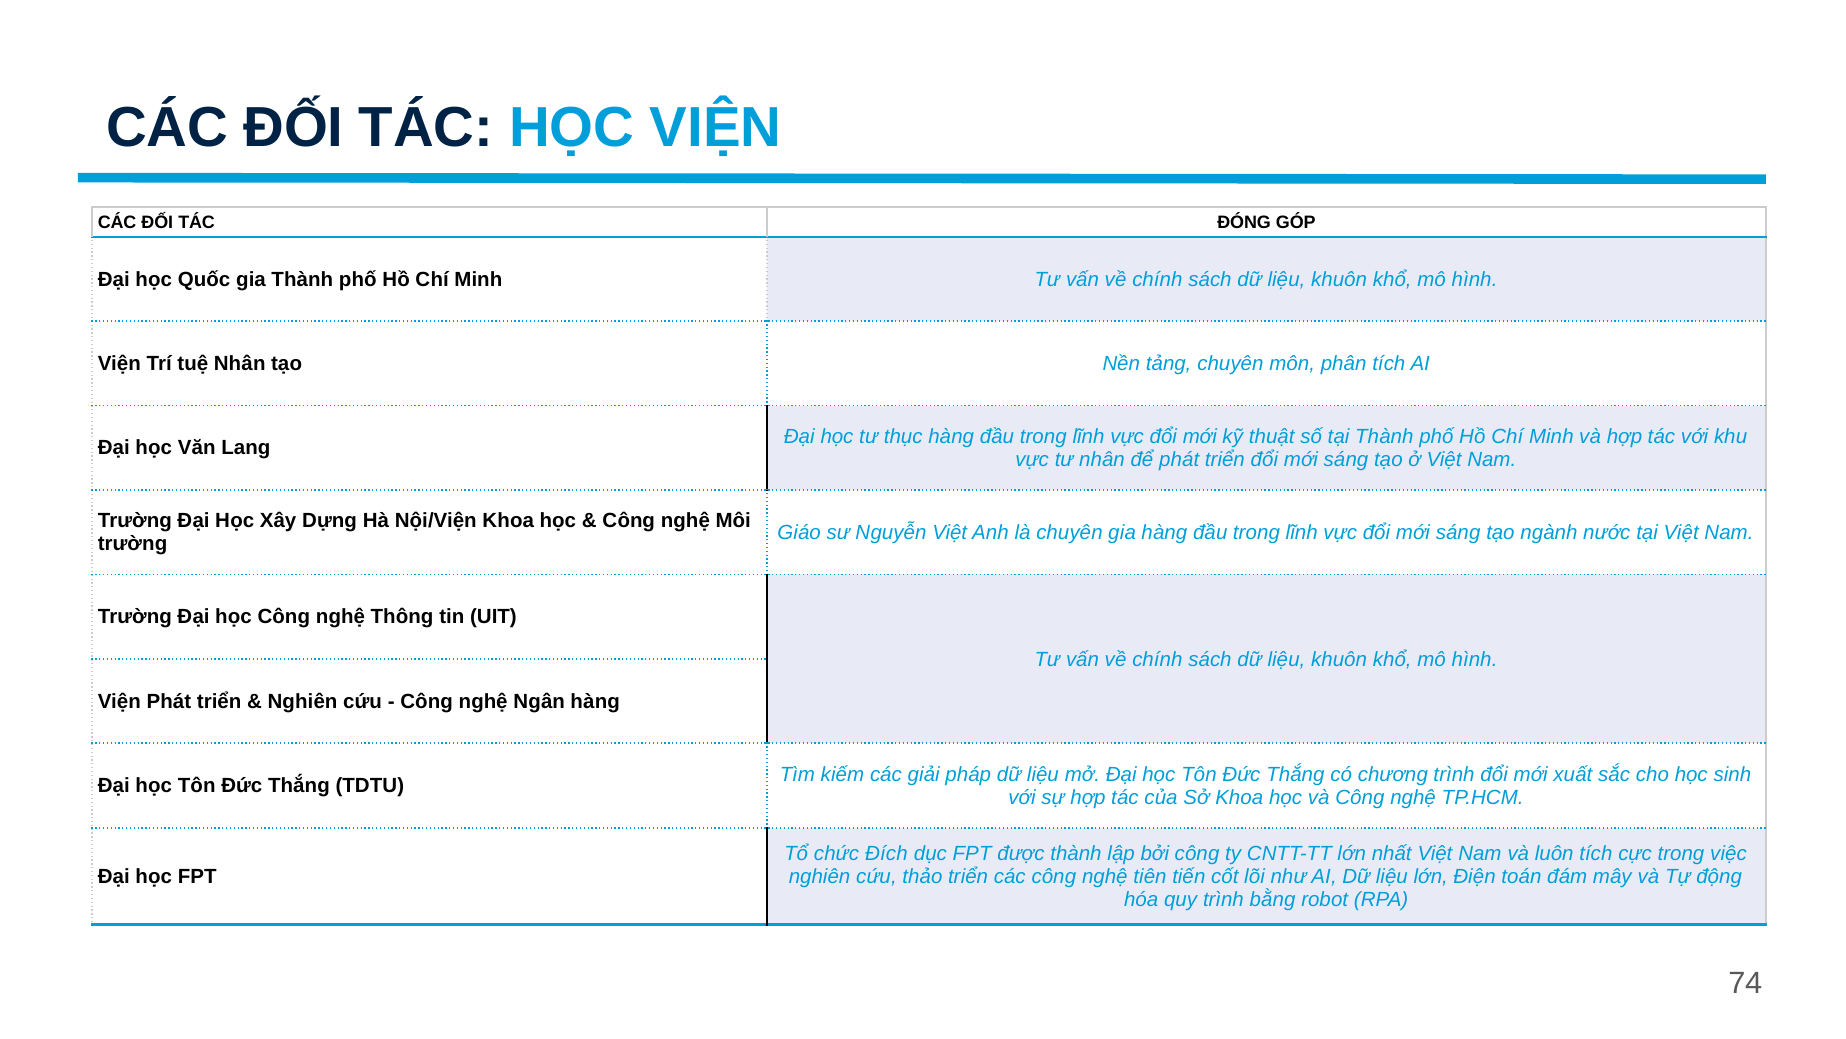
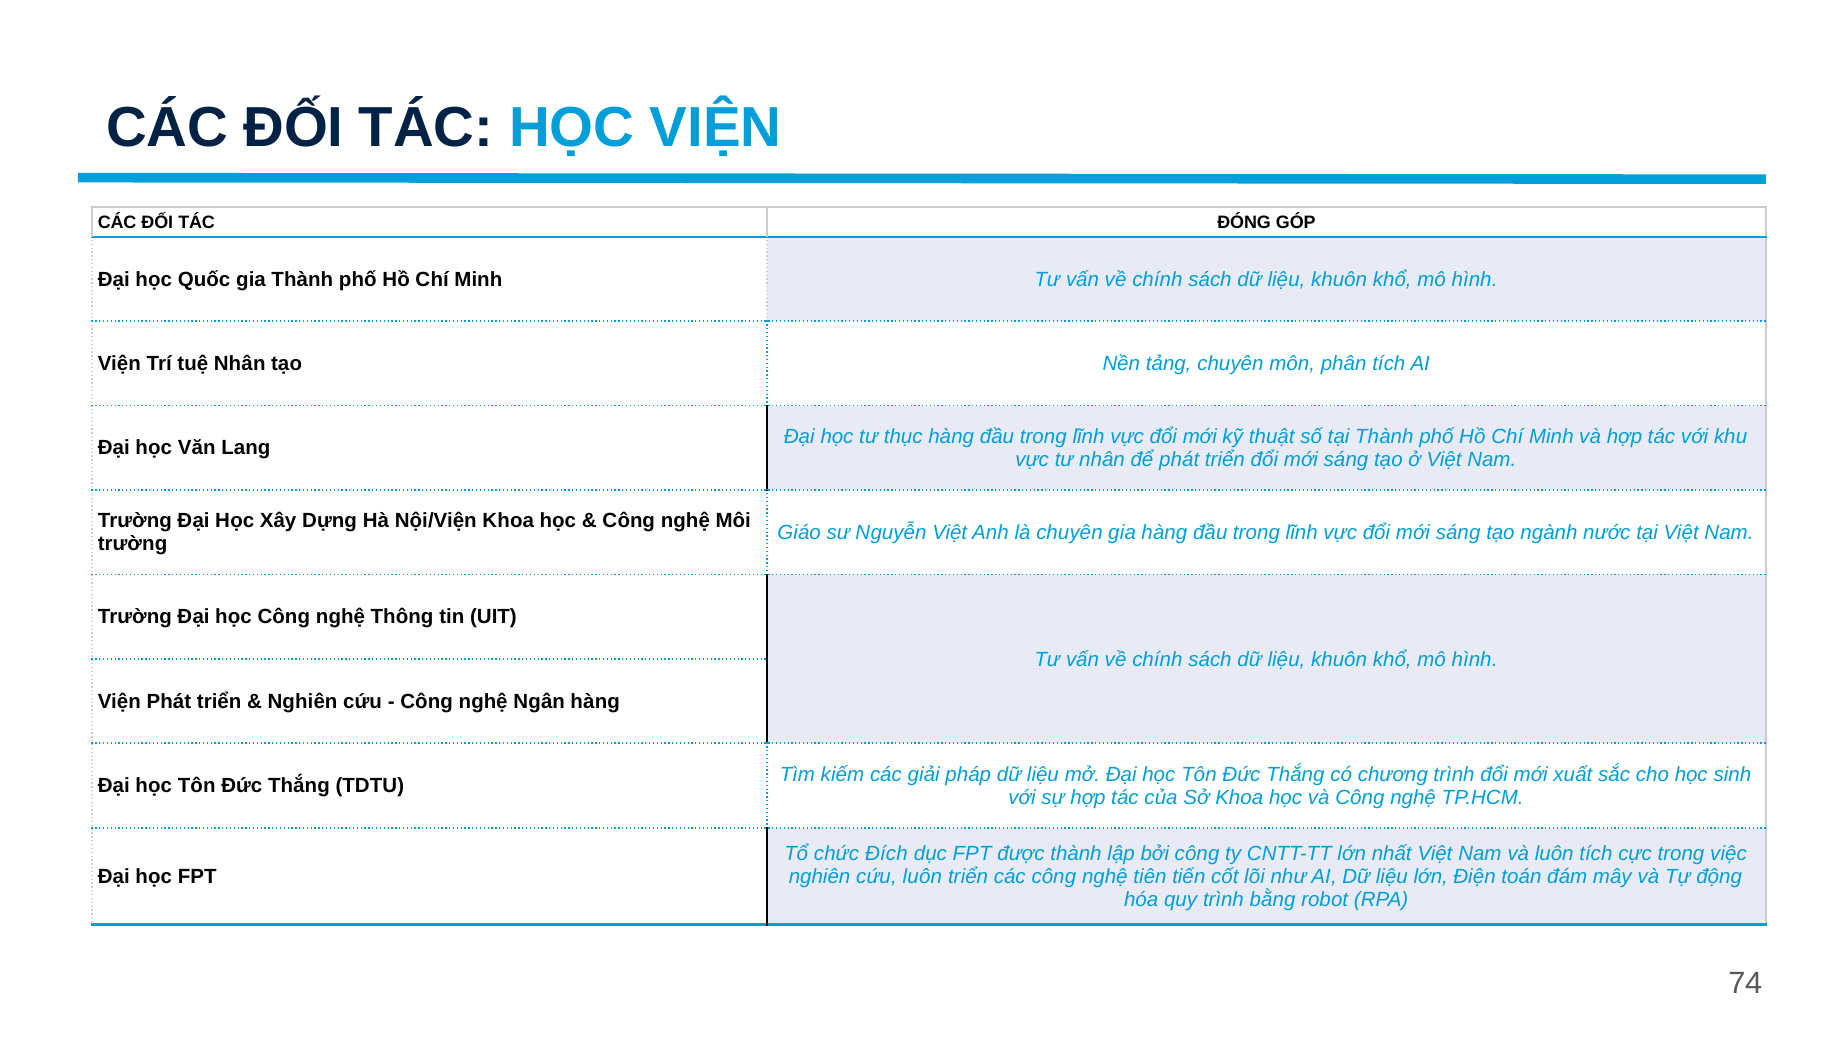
cứu thảo: thảo -> luôn (922, 876)
